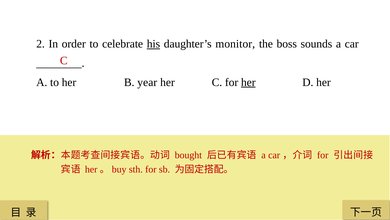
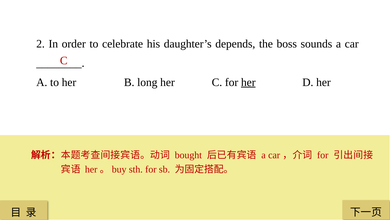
his underline: present -> none (153, 44)
monitor: monitor -> depends (235, 44)
year: year -> long (147, 82)
